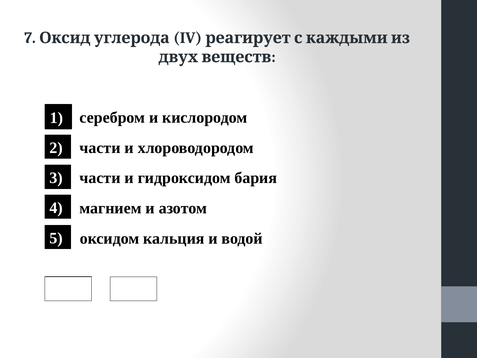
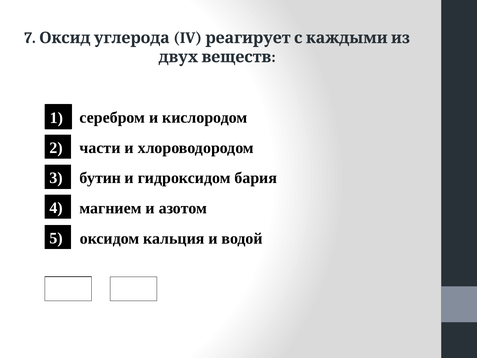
части: части -> бутин (100, 178)
